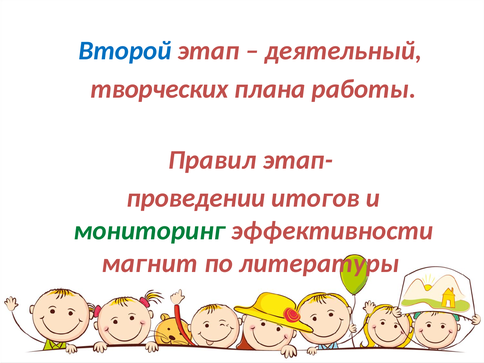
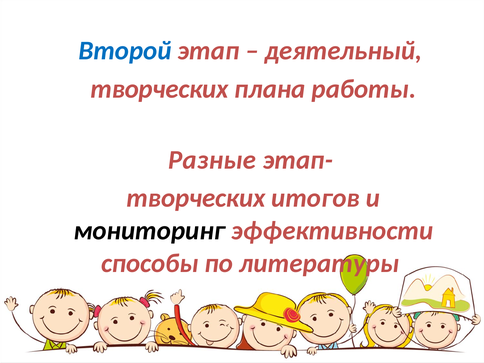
Правил: Правил -> Разные (212, 160)
проведении: проведении -> творческих (196, 198)
мониторинг colour: green -> black (149, 231)
магнит: магнит -> способы (150, 263)
